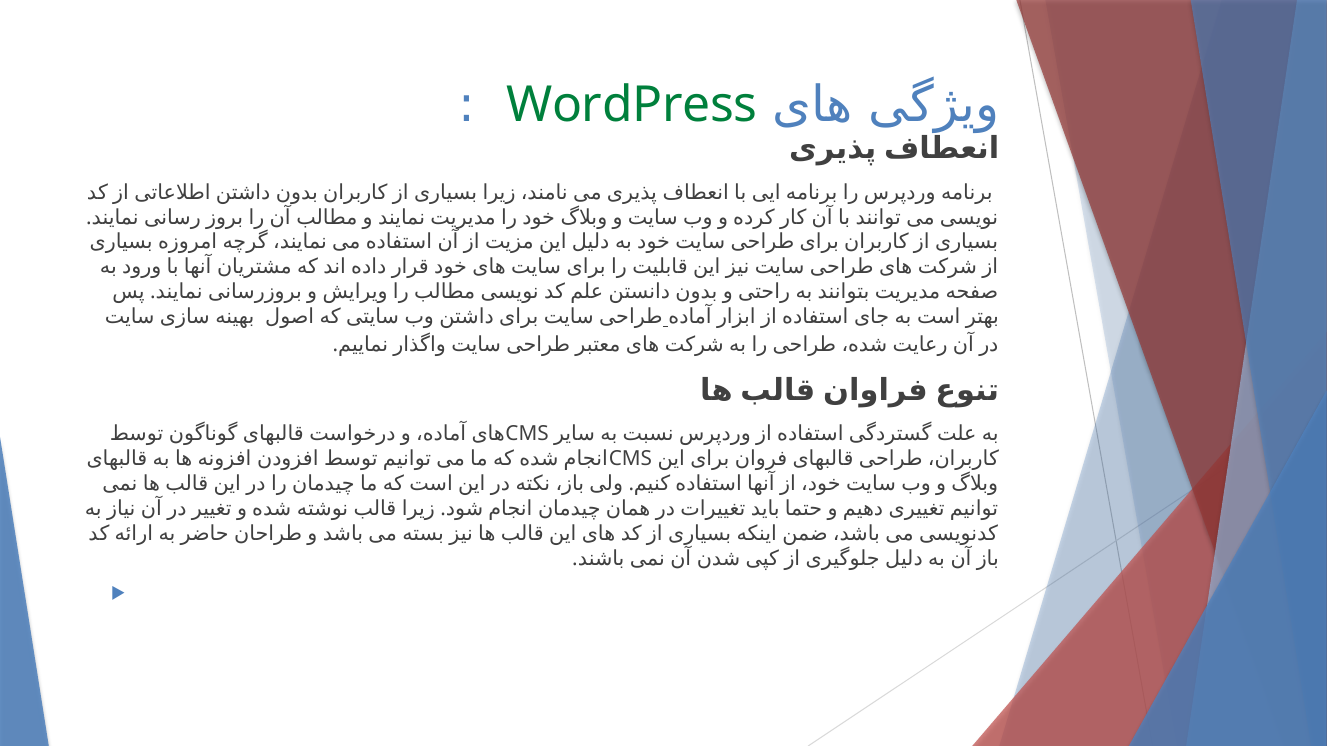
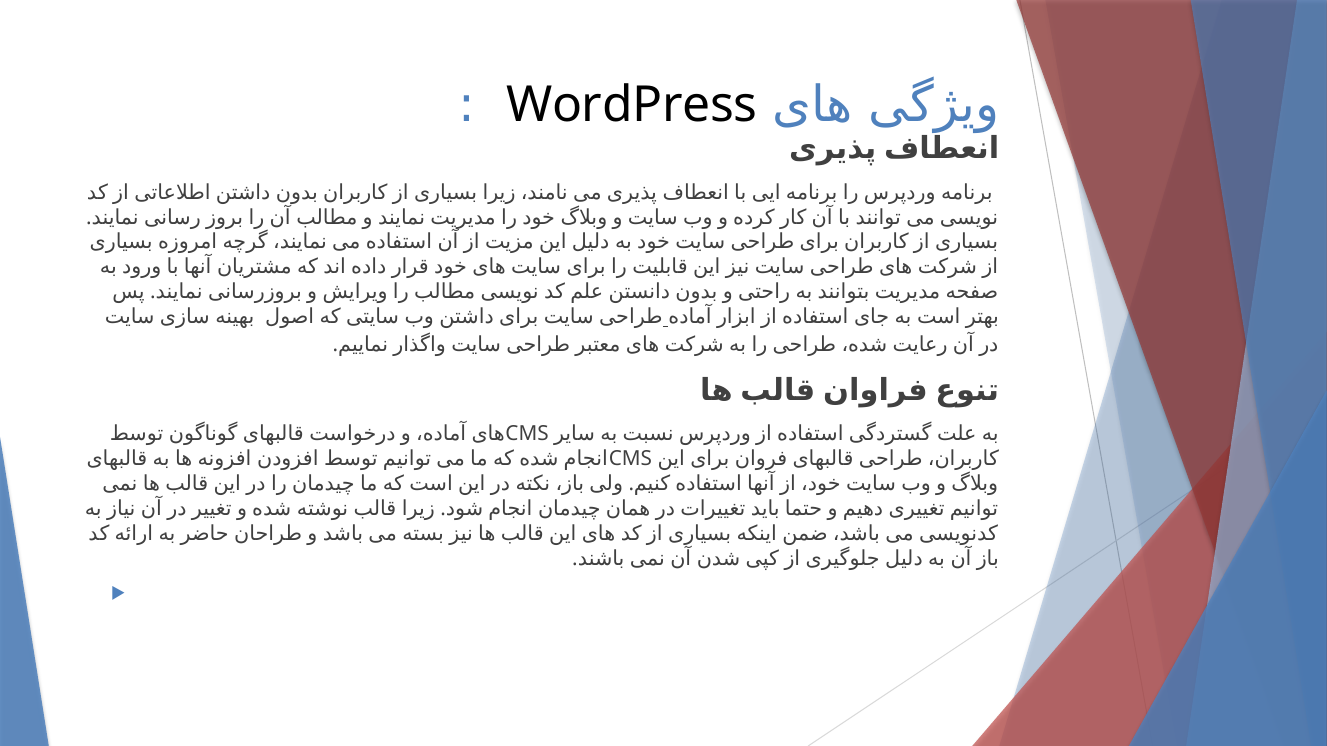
WordPress colour: green -> black (632, 105)
